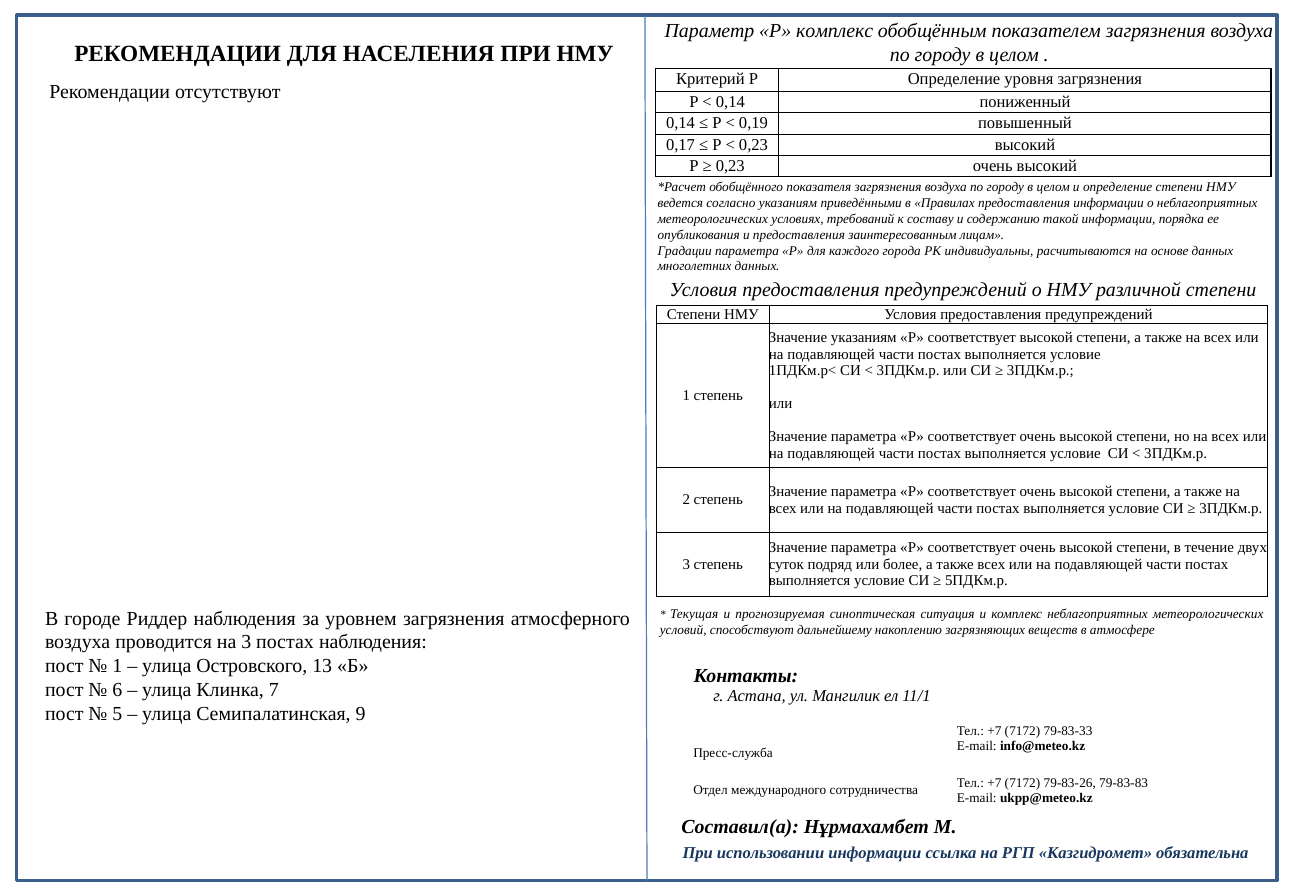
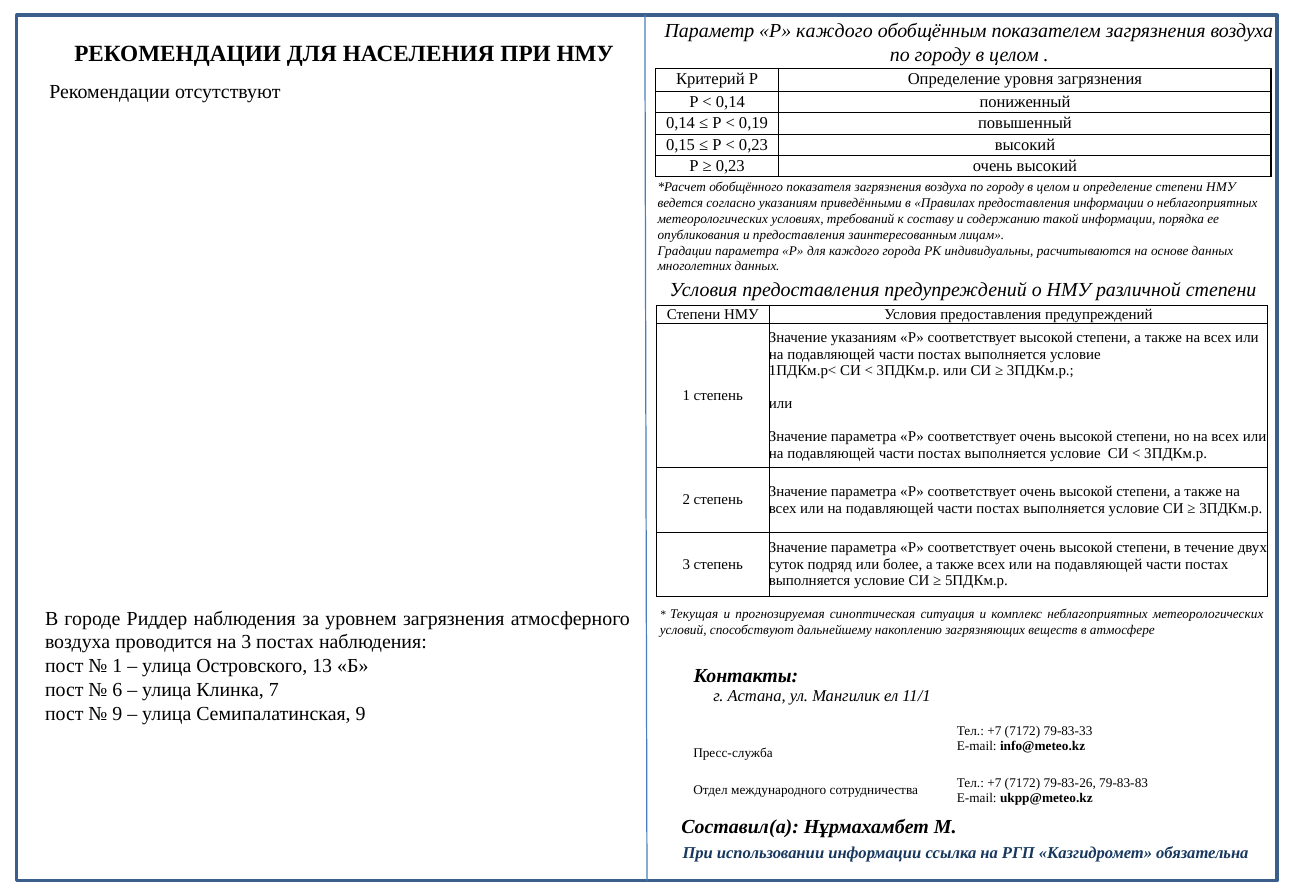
Р комплекс: комплекс -> каждого (835, 31)
0,17: 0,17 -> 0,15 (681, 145)
5: 5 -> 9 (117, 714)
